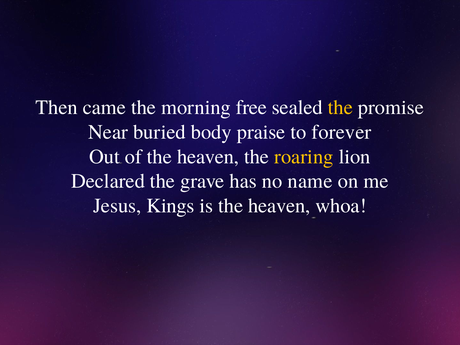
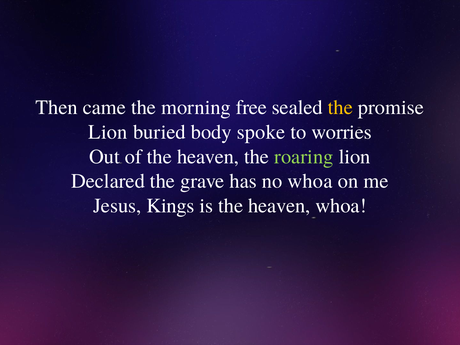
Near: Near -> Lion (108, 132)
praise: praise -> spoke (261, 132)
forever: forever -> worries (342, 132)
roaring colour: yellow -> light green (304, 157)
no name: name -> whoa (310, 181)
